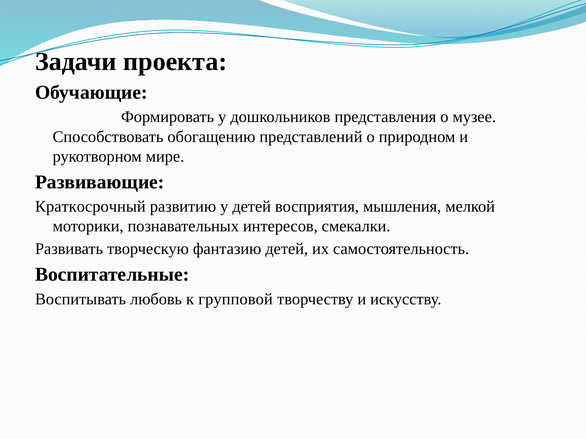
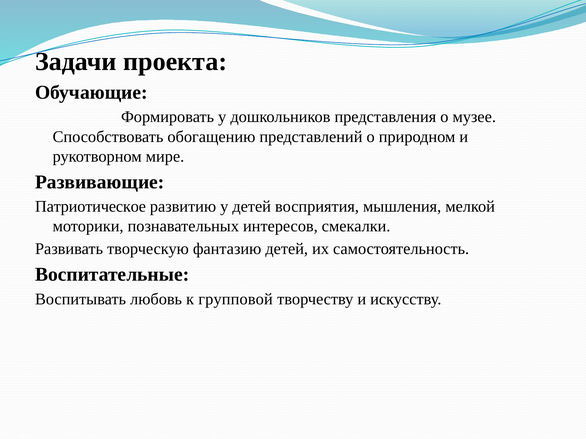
Краткосрочный: Краткосрочный -> Патриотическое (90, 207)
